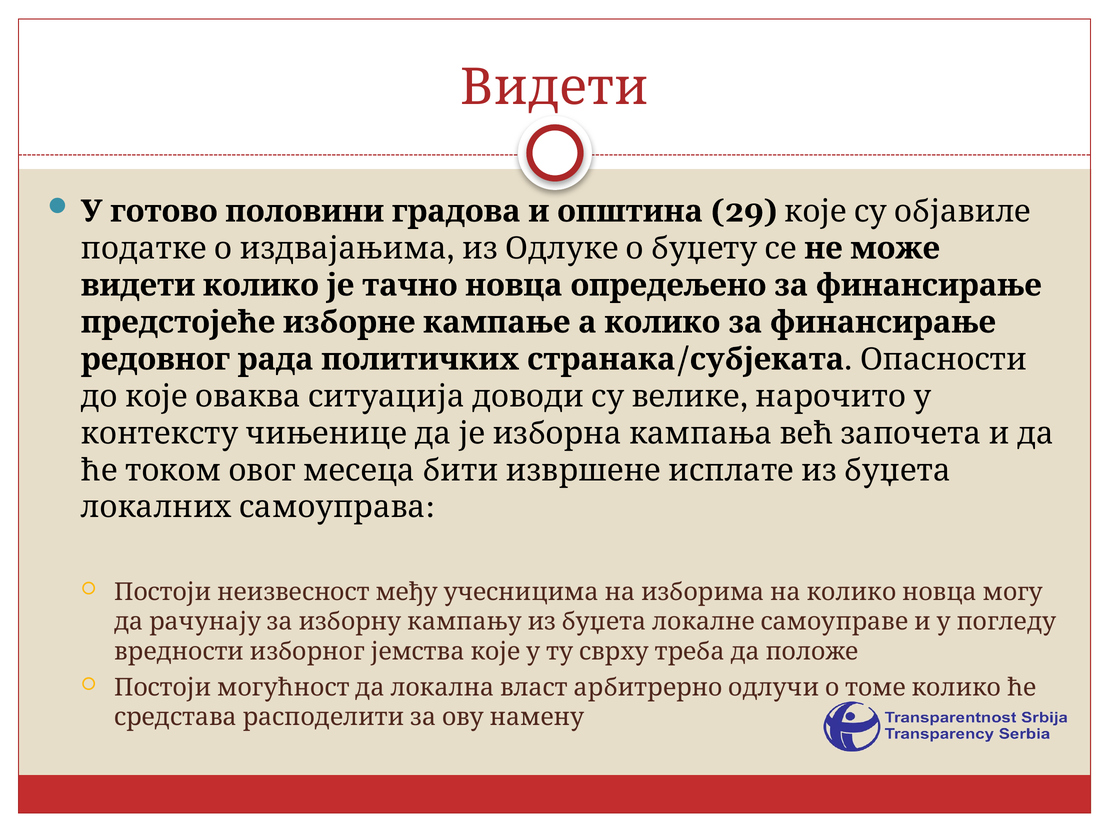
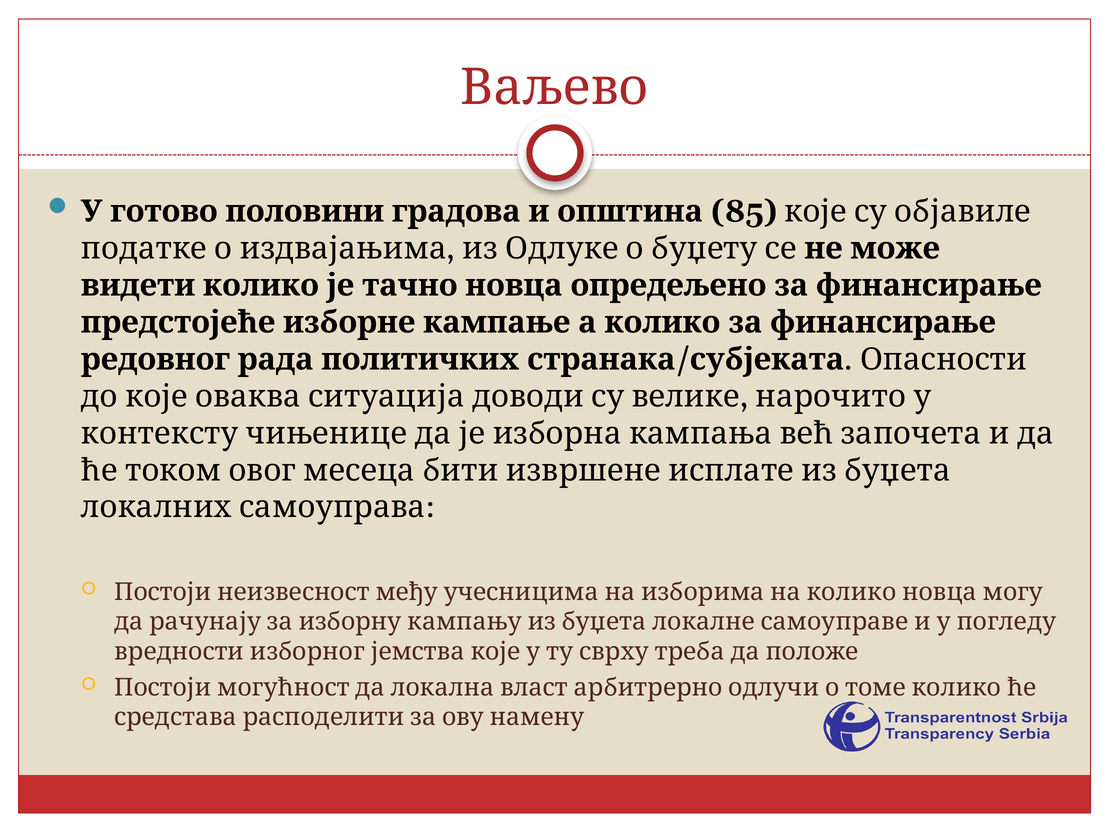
Видети: Видети -> Ваљево (554, 87)
29: 29 -> 85 (744, 212)
